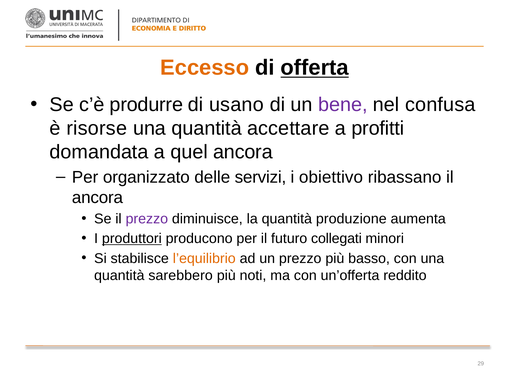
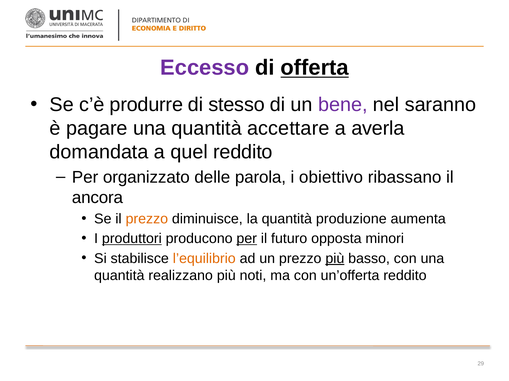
Eccesso colour: orange -> purple (205, 68)
usano: usano -> stesso (237, 105)
confusa: confusa -> saranno (440, 105)
risorse: risorse -> pagare (97, 129)
profitti: profitti -> averla (378, 129)
quel ancora: ancora -> reddito (243, 152)
servizi: servizi -> parola (260, 178)
prezzo colour: purple -> orange (147, 219)
per underline: none -> present (247, 239)
collegati: collegati -> opposta (336, 239)
più underline: none -> present (335, 259)
sarebbero: sarebbero -> realizzano (181, 276)
